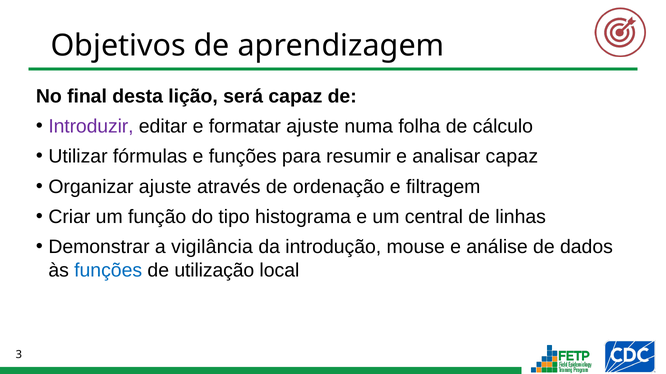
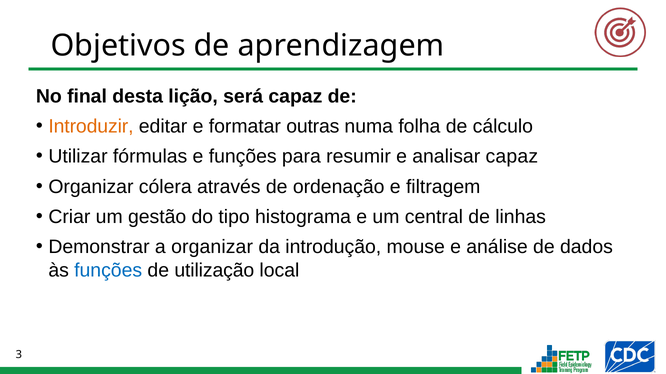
Introduzir colour: purple -> orange (91, 127)
formatar ajuste: ajuste -> outras (313, 127)
Organizar ajuste: ajuste -> cólera (165, 187)
função: função -> gestão (157, 217)
a vigilância: vigilância -> organizar (212, 247)
